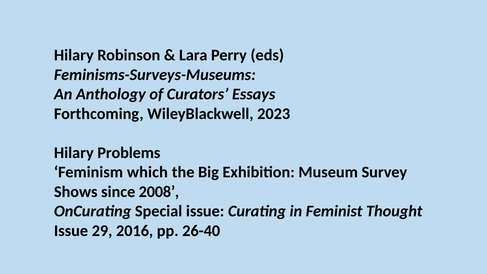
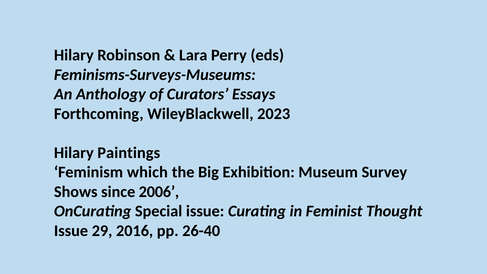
Problems: Problems -> Paintings (129, 153)
2008: 2008 -> 2006 (159, 192)
